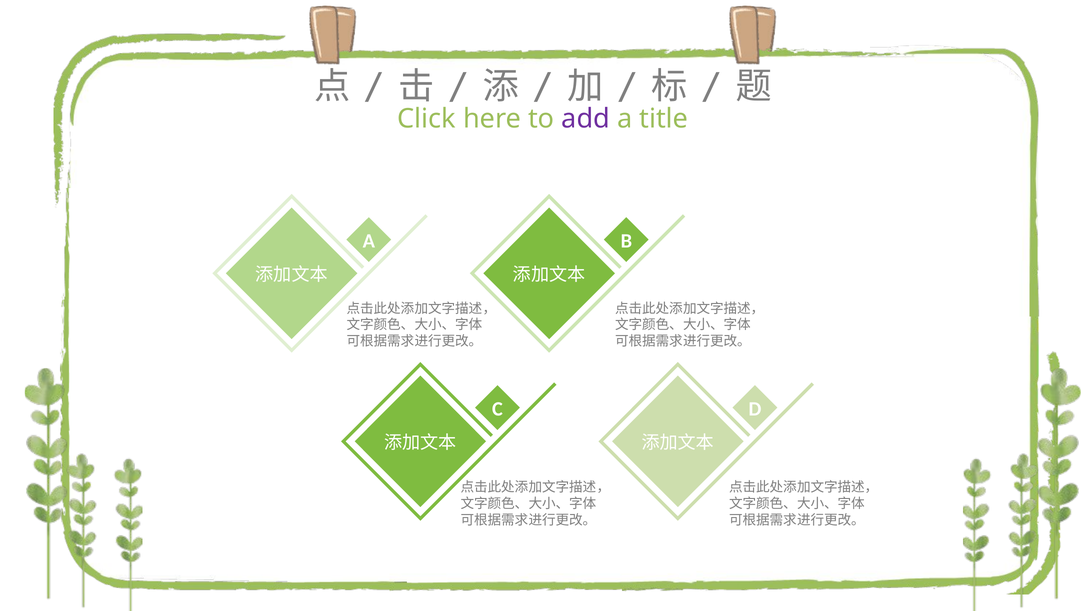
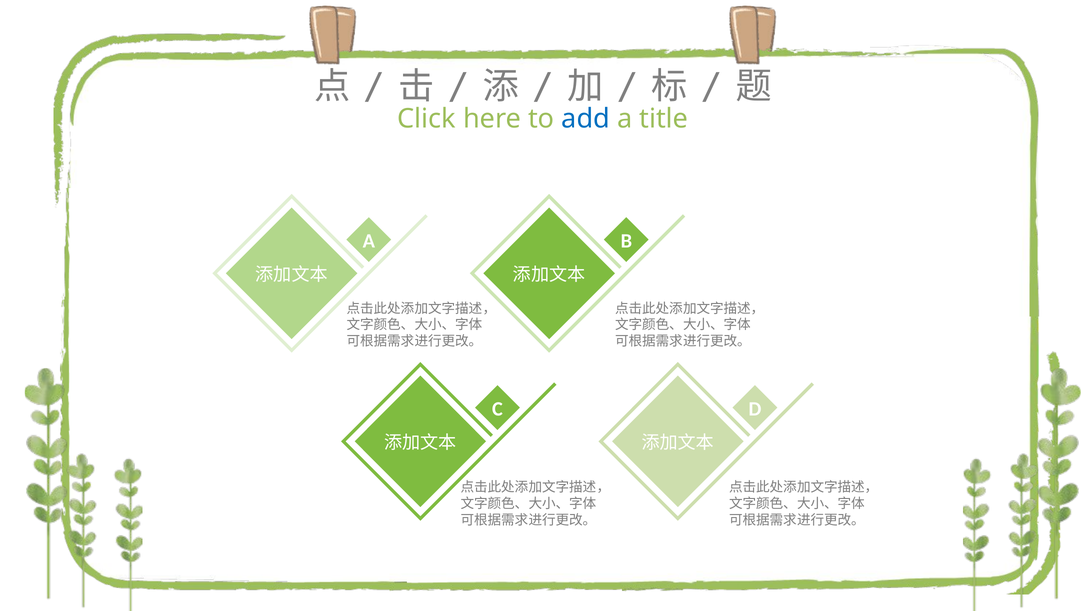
add colour: purple -> blue (586, 119)
